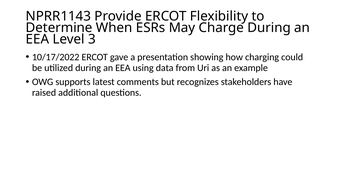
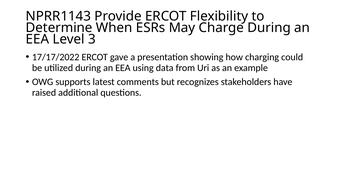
10/17/2022: 10/17/2022 -> 17/17/2022 (56, 57)
